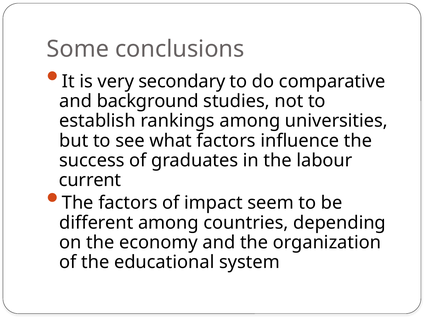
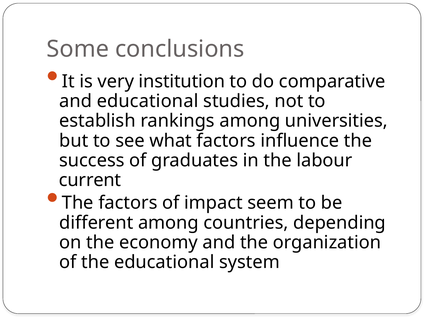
secondary: secondary -> institution (182, 81)
and background: background -> educational (148, 101)
